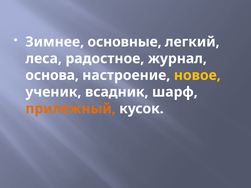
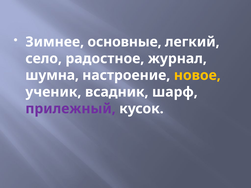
леса: леса -> село (44, 59)
основа: основа -> шумна (52, 75)
прилежный colour: orange -> purple (71, 109)
